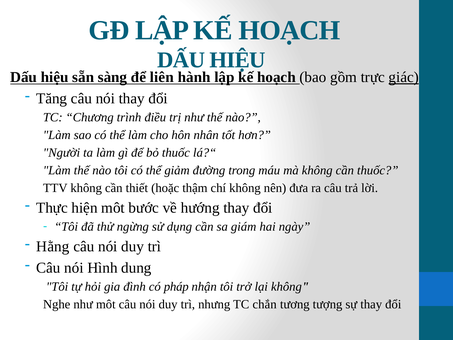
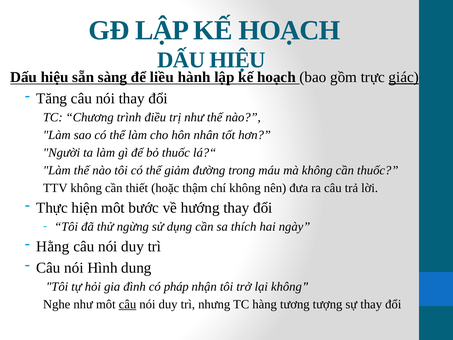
liên: liên -> liều (162, 77)
giám: giám -> thích (244, 227)
câu underline: none -> present (128, 304)
chắn: chắn -> hàng (265, 304)
